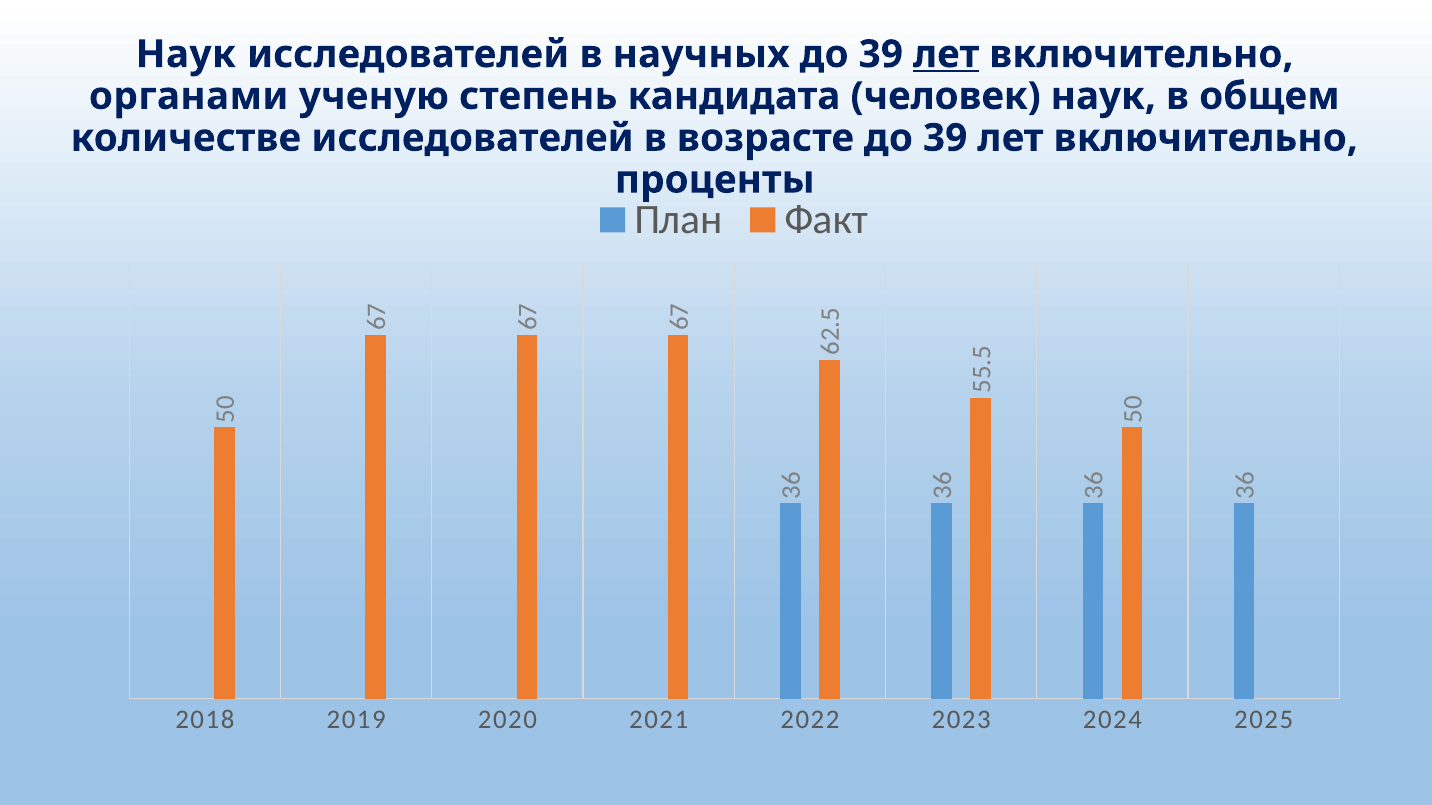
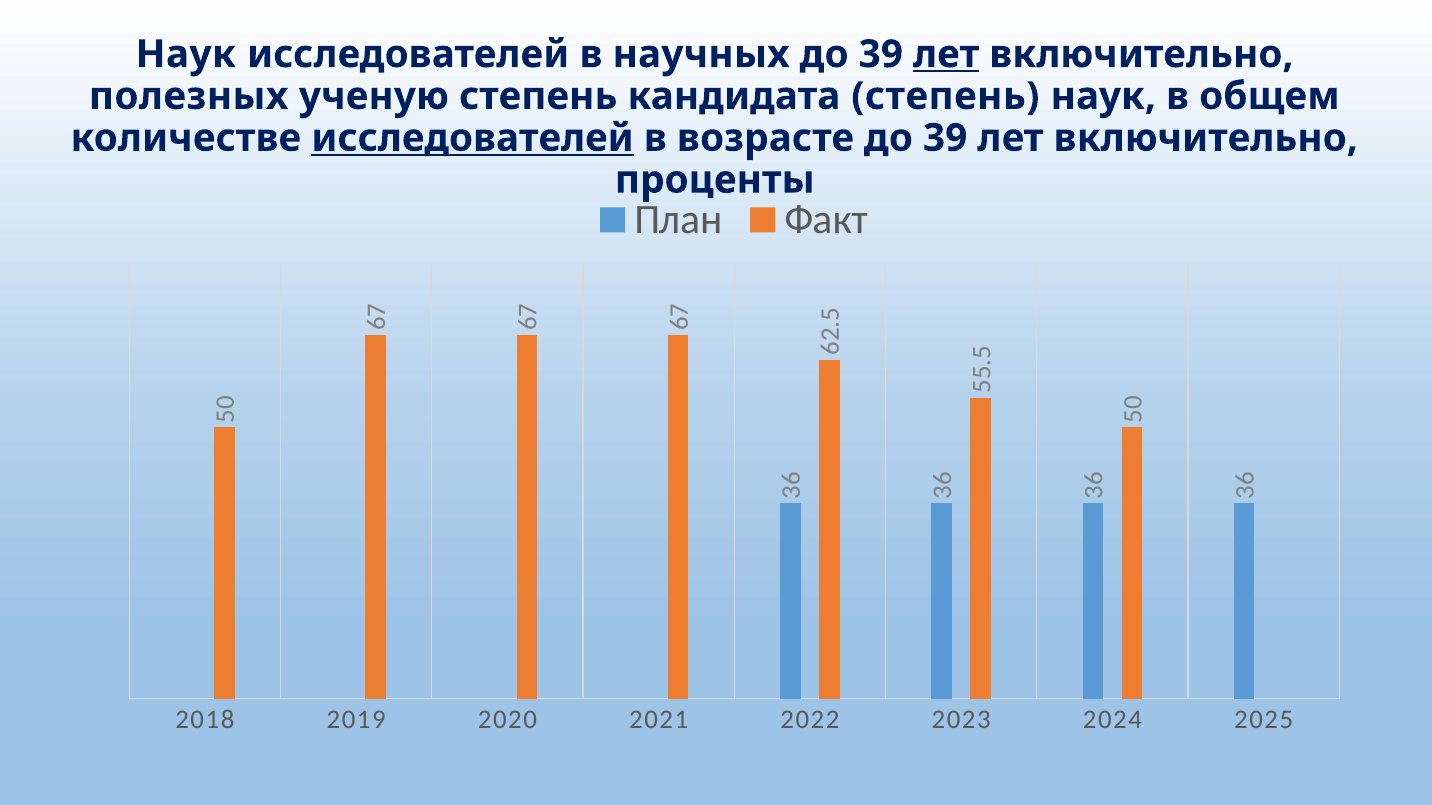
органами: органами -> полезных (189, 96)
кандидата человек: человек -> степень (945, 96)
исследователей underline: none -> present (473, 138)
